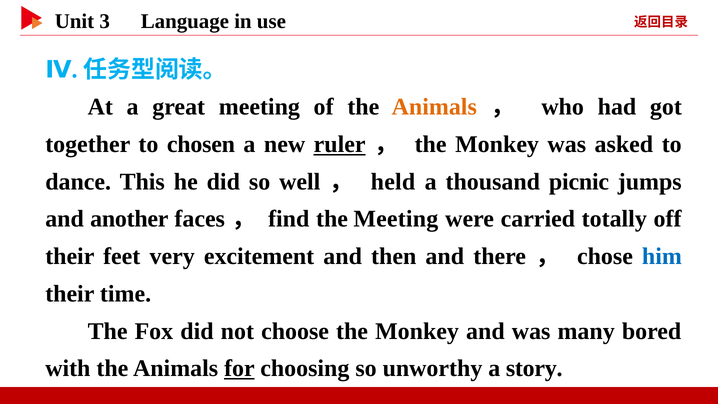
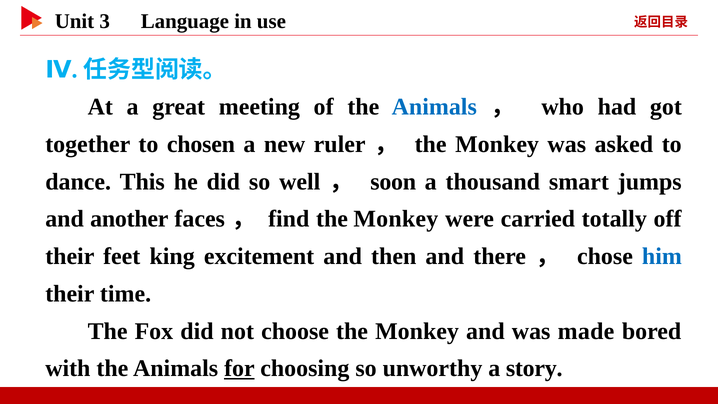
Animals colour: orange -> blue (434, 107)
ruler underline: present -> none (340, 144)
held: held -> soon (393, 182)
picnic: picnic -> smart (579, 182)
Meeting: Meeting -> Monkey (396, 219)
very: very -> king (172, 256)
many: many -> made (586, 331)
